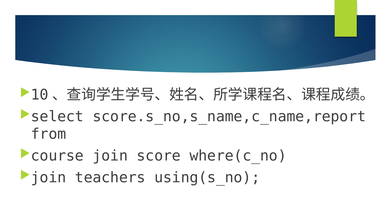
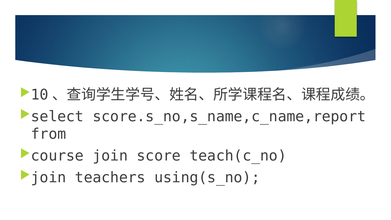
where(c_no: where(c_no -> teach(c_no (238, 156)
